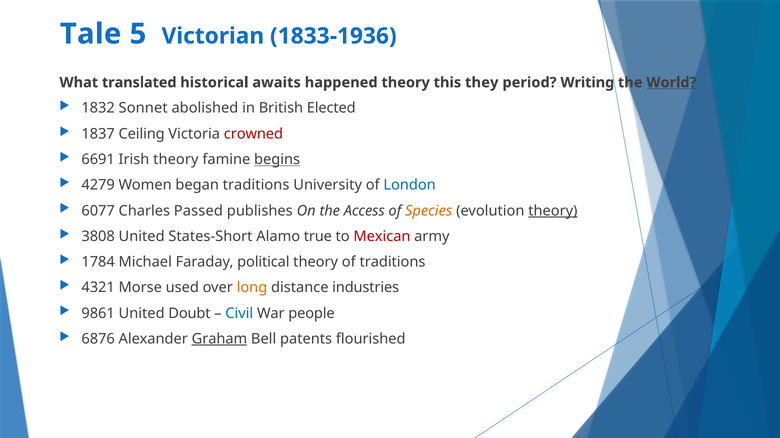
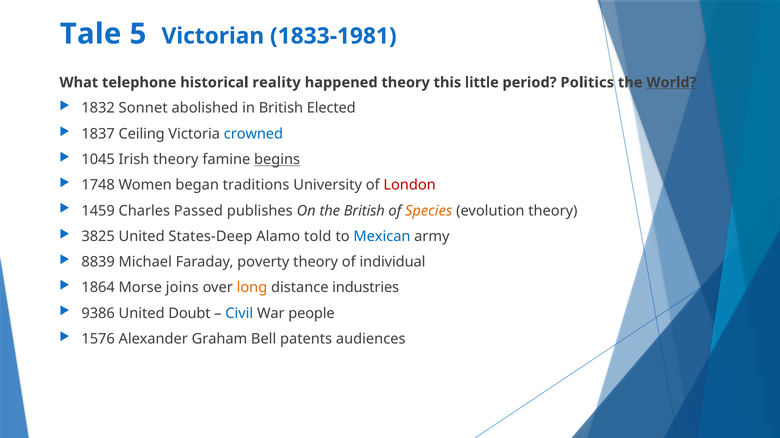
1833-1936: 1833-1936 -> 1833-1981 (333, 36)
translated: translated -> telephone (139, 83)
awaits: awaits -> reality (277, 83)
they: they -> little (482, 83)
Writing: Writing -> Politics (587, 83)
crowned colour: red -> blue (253, 134)
6691: 6691 -> 1045 (98, 160)
4279: 4279 -> 1748 (98, 185)
London colour: blue -> red (410, 185)
6077: 6077 -> 1459 (98, 211)
the Access: Access -> British (364, 211)
theory underline: present -> none (553, 211)
3808: 3808 -> 3825 (98, 237)
States-Short: States-Short -> States-Deep (210, 237)
true: true -> told (318, 237)
Mexican colour: red -> blue (382, 237)
1784: 1784 -> 8839 (98, 262)
political: political -> poverty (263, 262)
of traditions: traditions -> individual (392, 262)
4321: 4321 -> 1864 (98, 288)
used: used -> joins (182, 288)
9861: 9861 -> 9386 (98, 314)
6876: 6876 -> 1576 (98, 339)
Graham underline: present -> none (219, 339)
flourished: flourished -> audiences (371, 339)
